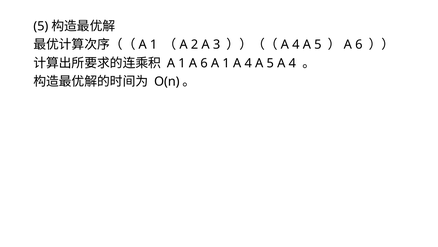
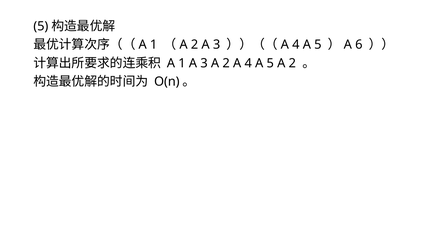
1 A 6: 6 -> 3 (204, 63)
1: 1 -> 2 (226, 63)
5 A 4: 4 -> 2 (292, 63)
